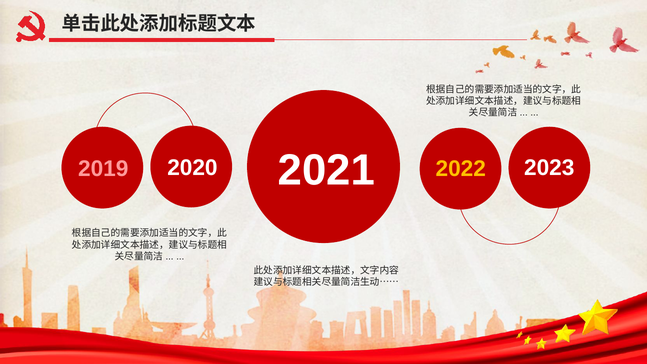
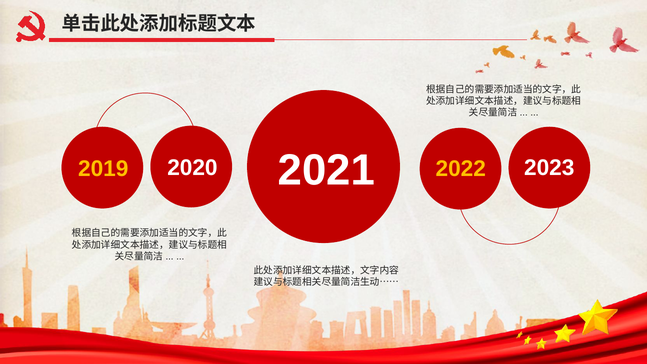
2019 colour: pink -> yellow (103, 169)
